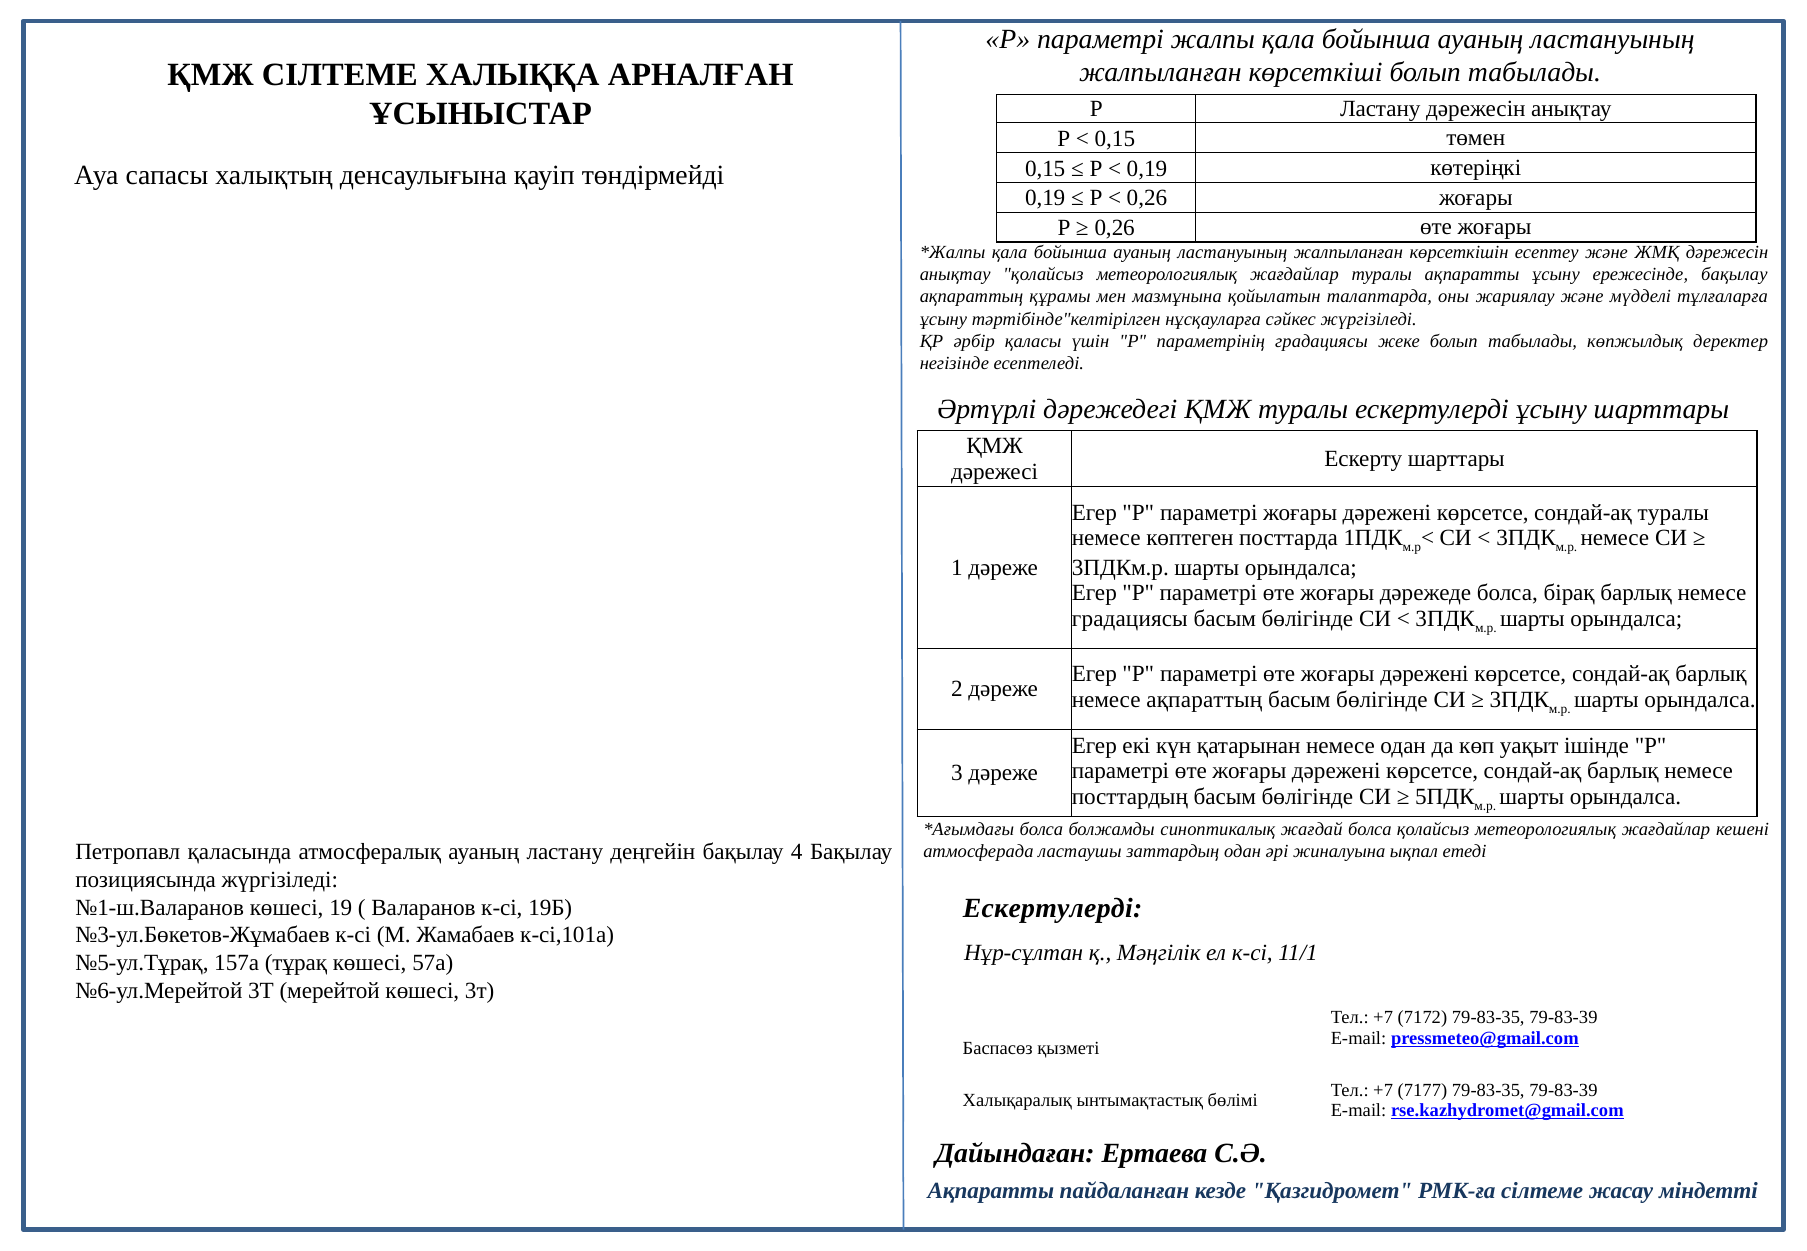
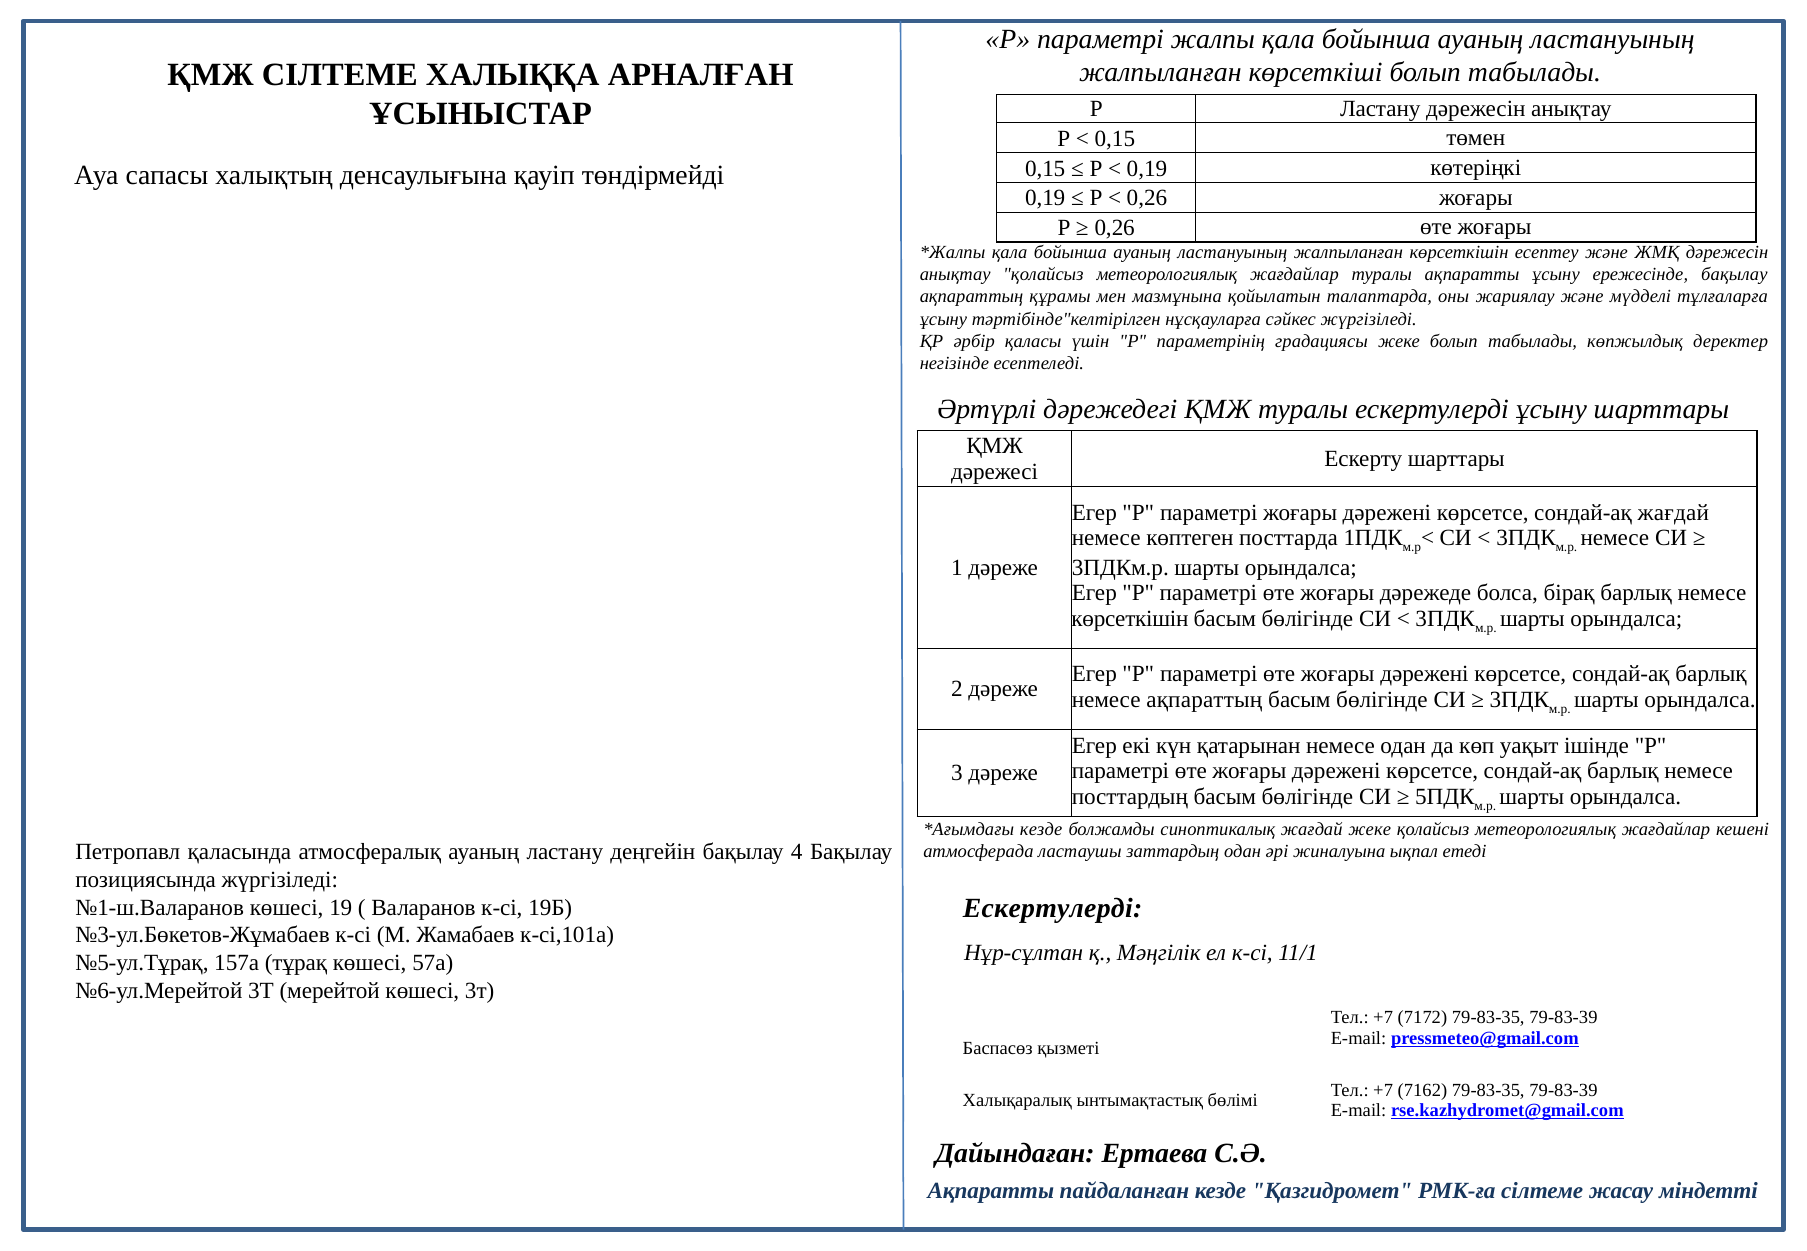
сондай-ақ туралы: туралы -> жағдай (1673, 513)
градациясы: градациясы -> көрсеткішін (1130, 619)
болса: болса -> кезде (1041, 829)
жағдай болса: болса -> жеке (1370, 829)
7177: 7177 -> 7162 (1422, 1090)
